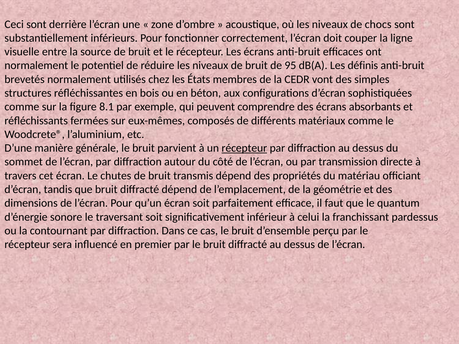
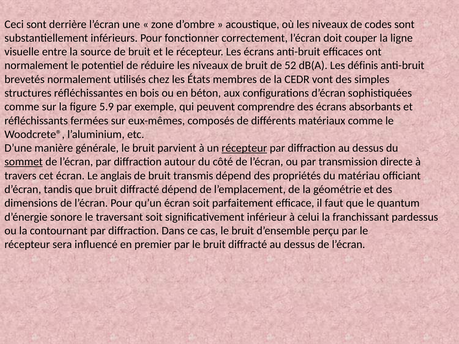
chocs: chocs -> codes (378, 24)
95: 95 -> 52 (290, 66)
8.1: 8.1 -> 5.9 (107, 107)
sommet underline: none -> present (24, 162)
chutes: chutes -> anglais (116, 176)
